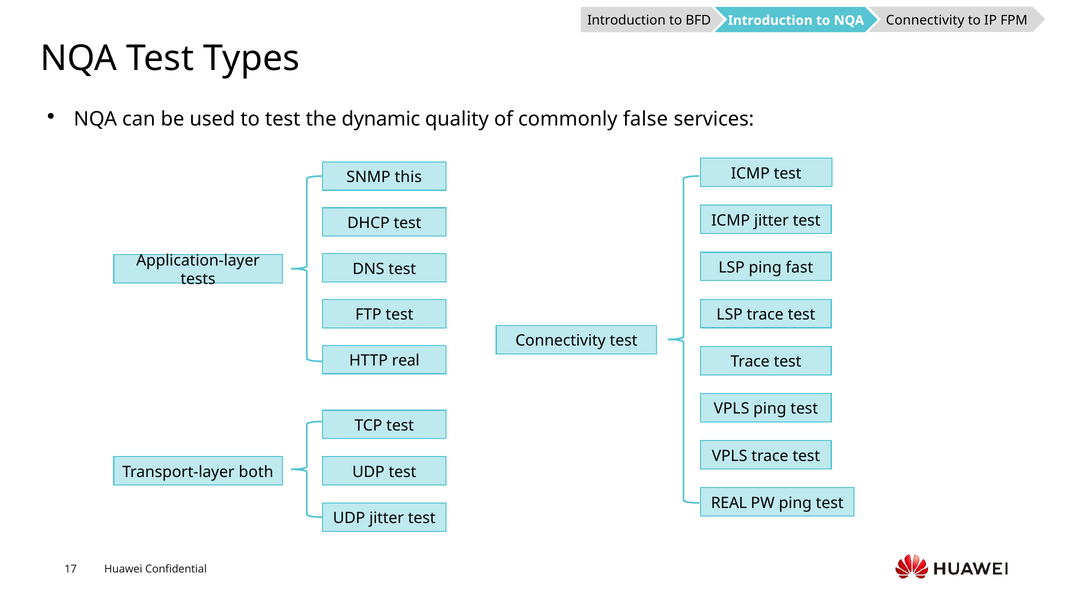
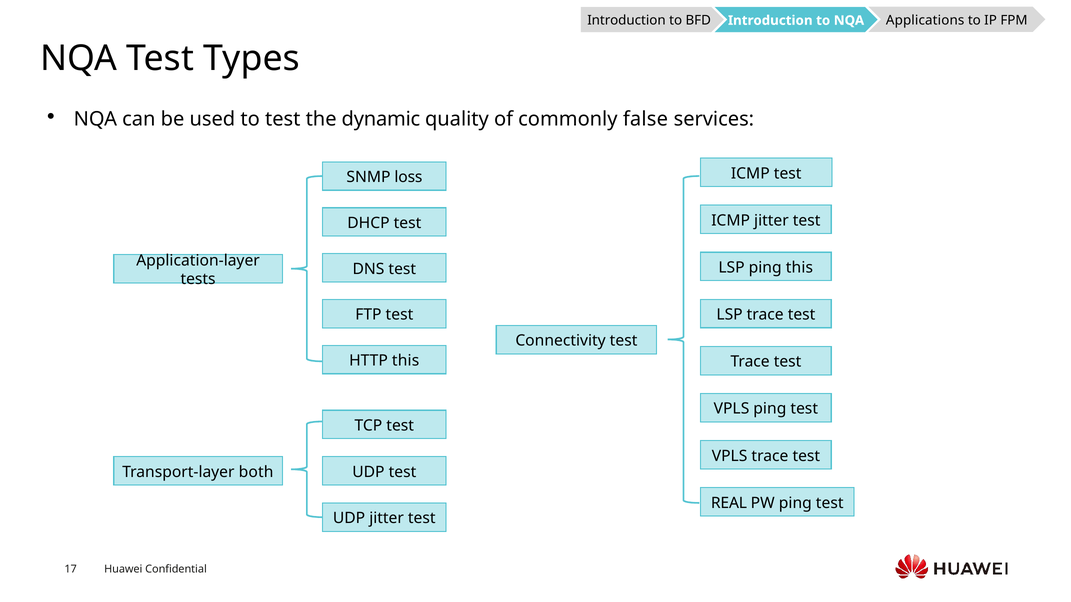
NQA Connectivity: Connectivity -> Applications (925, 20)
this: this -> loss (408, 177)
ping fast: fast -> this (799, 268)
HTTP real: real -> this (406, 361)
